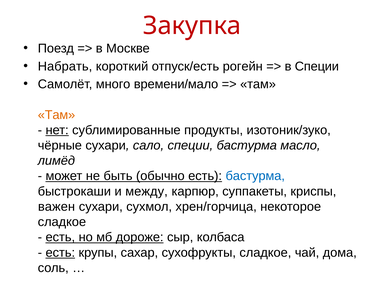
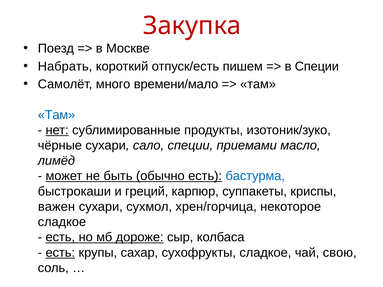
рогейн: рогейн -> пишем (243, 66)
Там colour: orange -> blue (56, 115)
специи бастурма: бастурма -> приемами (247, 146)
между: между -> греций (147, 192)
дома: дома -> свою (340, 253)
